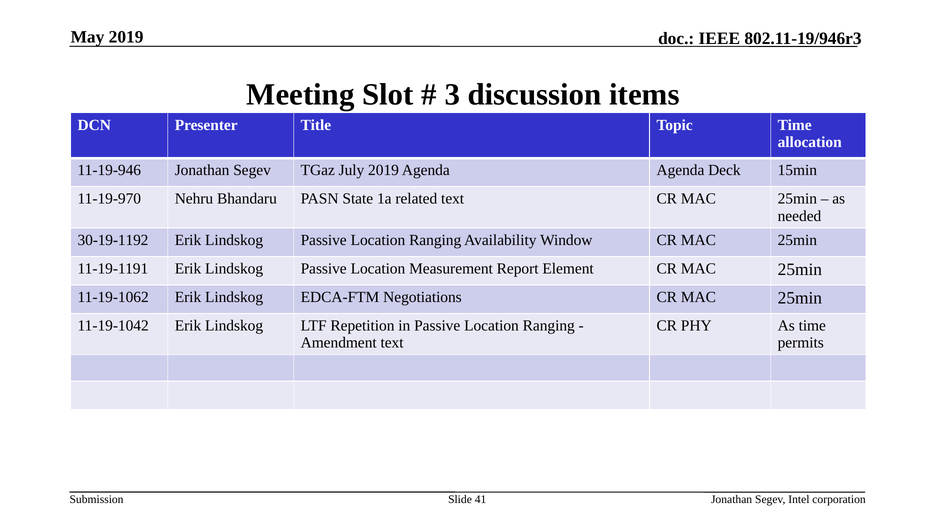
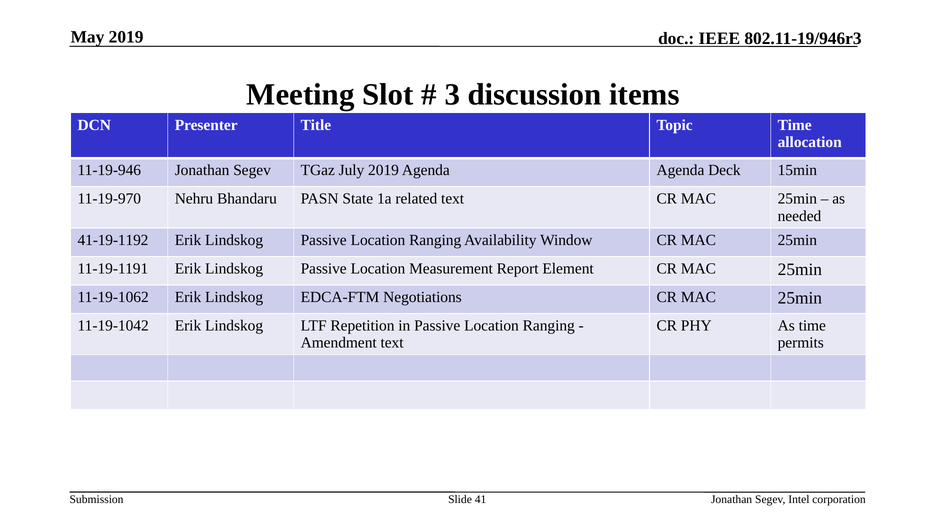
30-19-1192: 30-19-1192 -> 41-19-1192 (113, 240)
